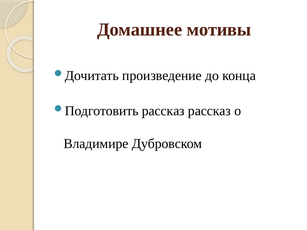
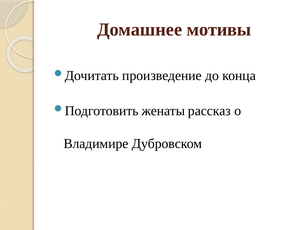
рассказ: рассказ -> женаты (163, 111)
